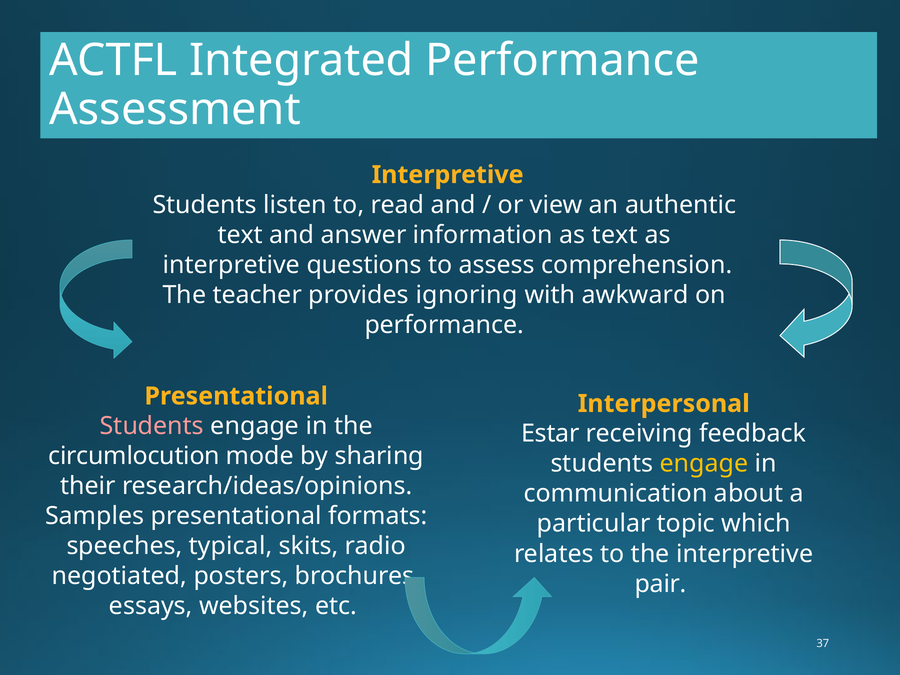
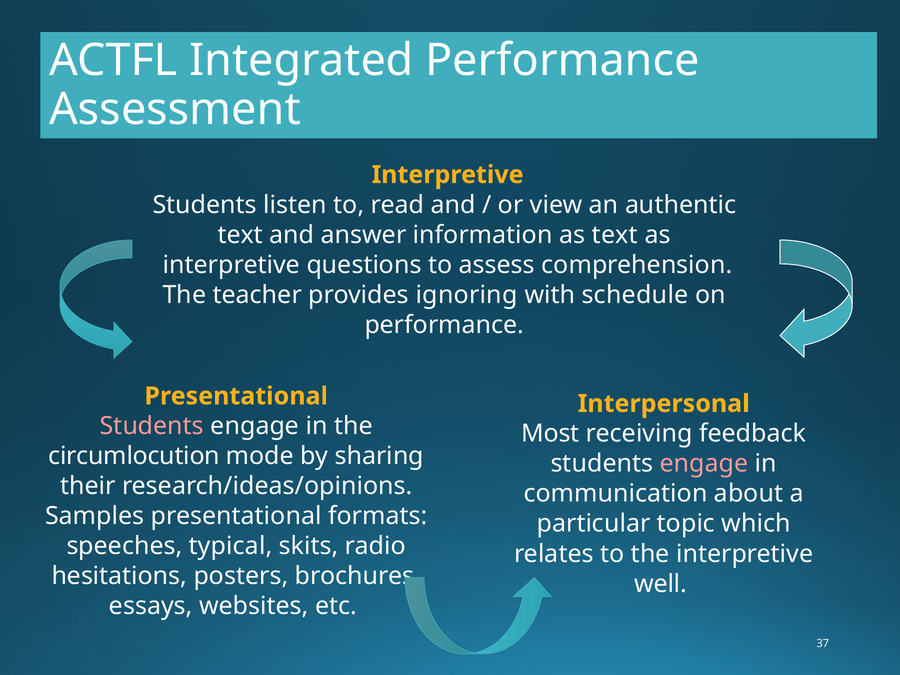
awkward: awkward -> schedule (635, 295)
Estar: Estar -> Most (550, 434)
engage colour: yellow -> pink (704, 464)
negotiated: negotiated -> hesitations (119, 576)
pair: pair -> well (661, 584)
